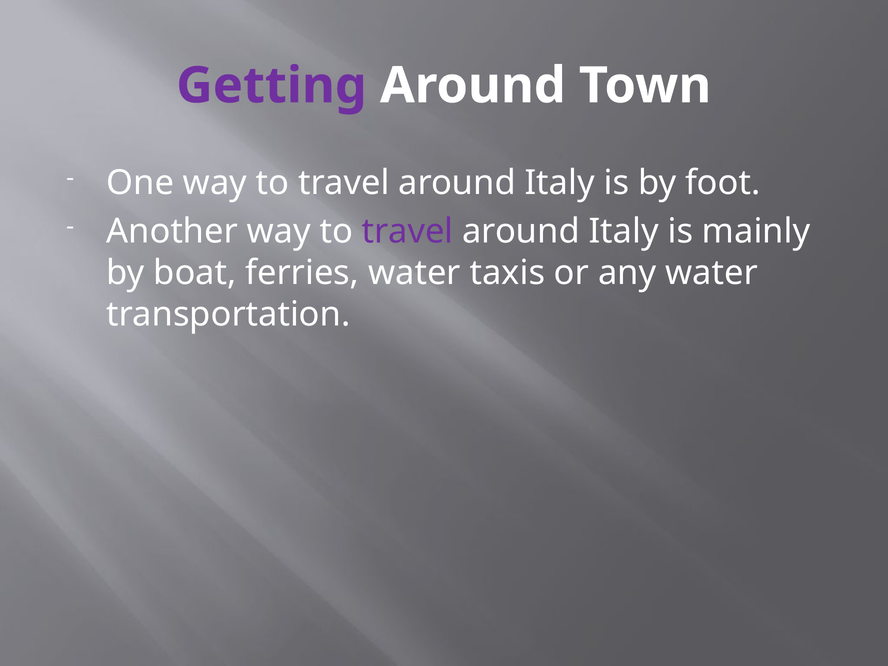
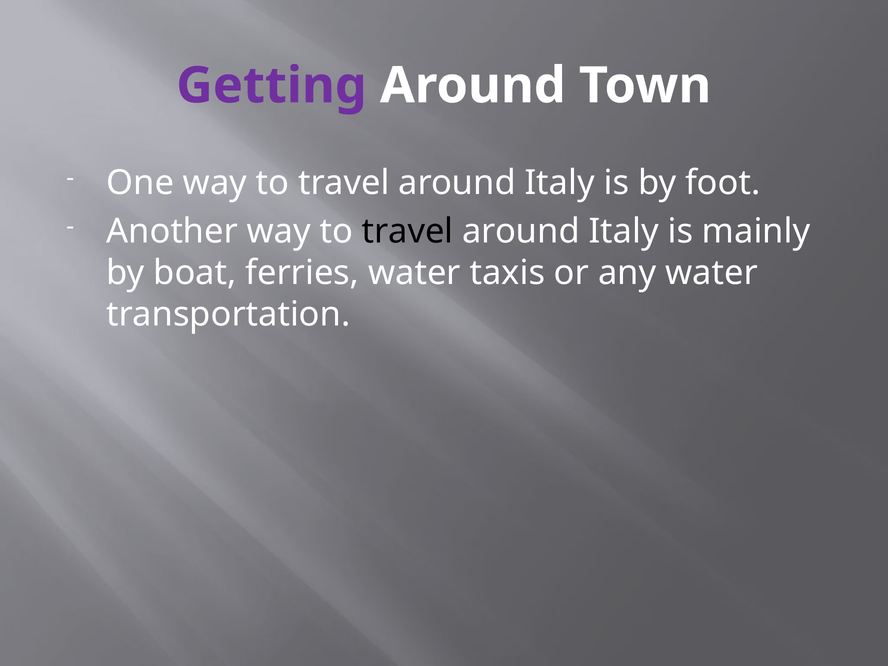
travel colour: purple -> black (408, 231)
